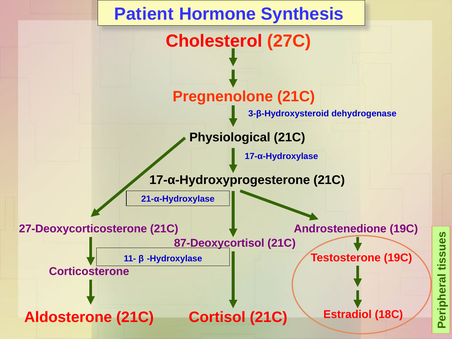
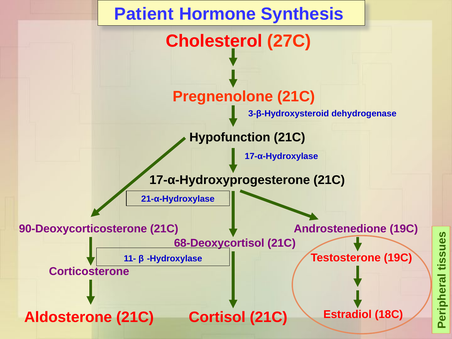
Physiological: Physiological -> Hypofunction (230, 137)
27-Deoxycorticosterone: 27-Deoxycorticosterone -> 90-Deoxycorticosterone (83, 229)
87-Deoxycortisol: 87-Deoxycortisol -> 68-Deoxycortisol (219, 243)
